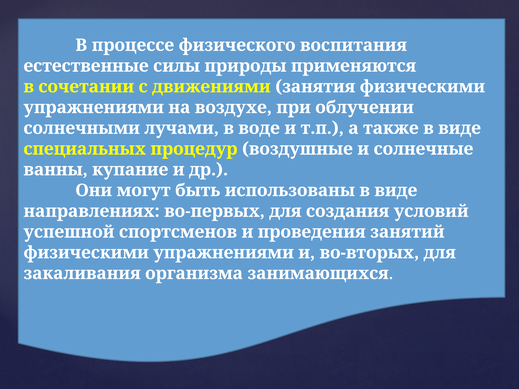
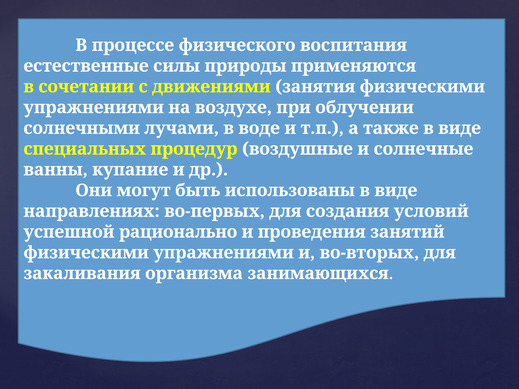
спортсменов: спортсменов -> рационально (178, 232)
